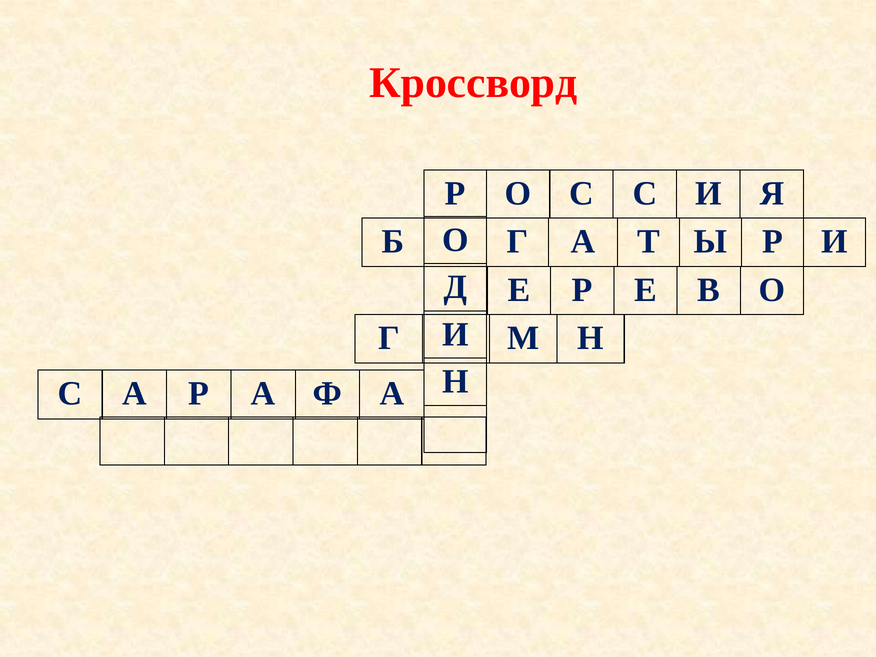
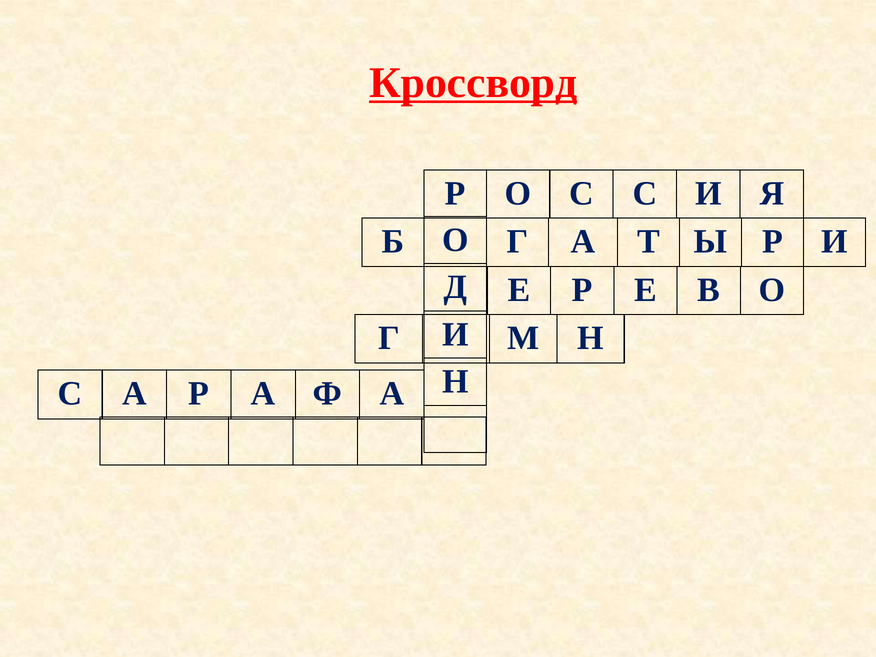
Кроссворд underline: none -> present (473, 83)
